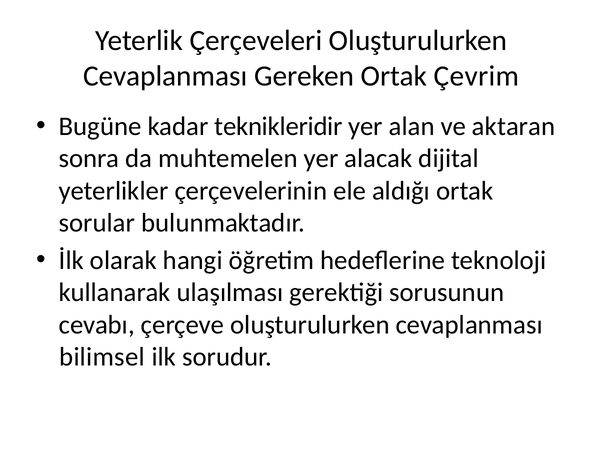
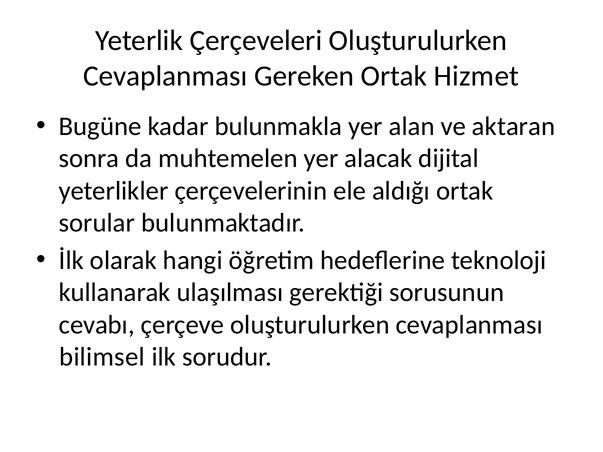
Çevrim: Çevrim -> Hizmet (476, 76)
teknikleridir: teknikleridir -> bulunmakla (278, 126)
